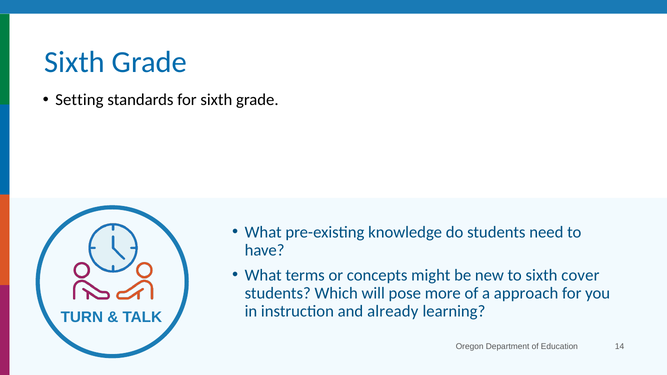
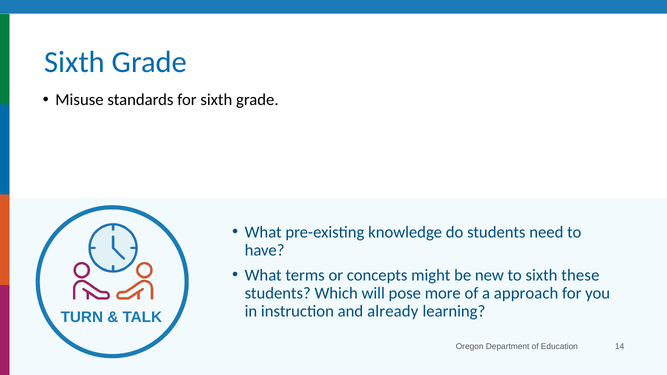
Setting: Setting -> Misuse (79, 100)
cover: cover -> these (580, 275)
